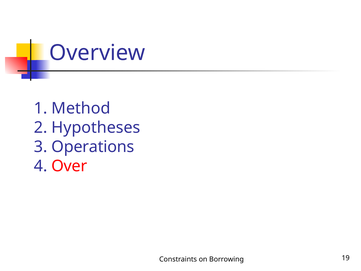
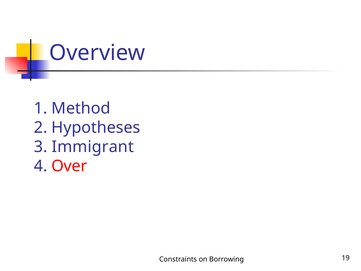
Operations: Operations -> Immigrant (93, 147)
